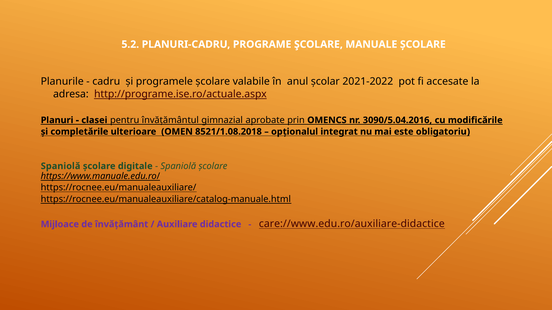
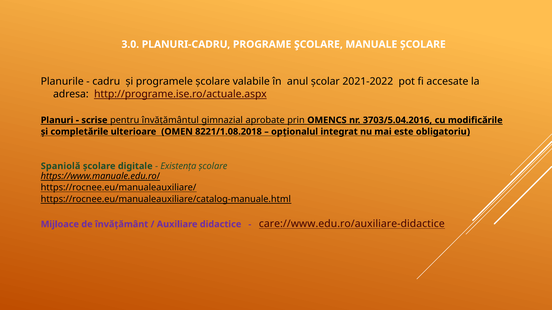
5.2: 5.2 -> 3.0 (130, 44)
clasei: clasei -> scrise (94, 120)
3090/5.04.2016: 3090/5.04.2016 -> 3703/5.04.2016 (397, 120)
8521/1.08.2018: 8521/1.08.2018 -> 8221/1.08.2018 (228, 132)
Spaniolă: Spaniolă -> Existența (178, 166)
